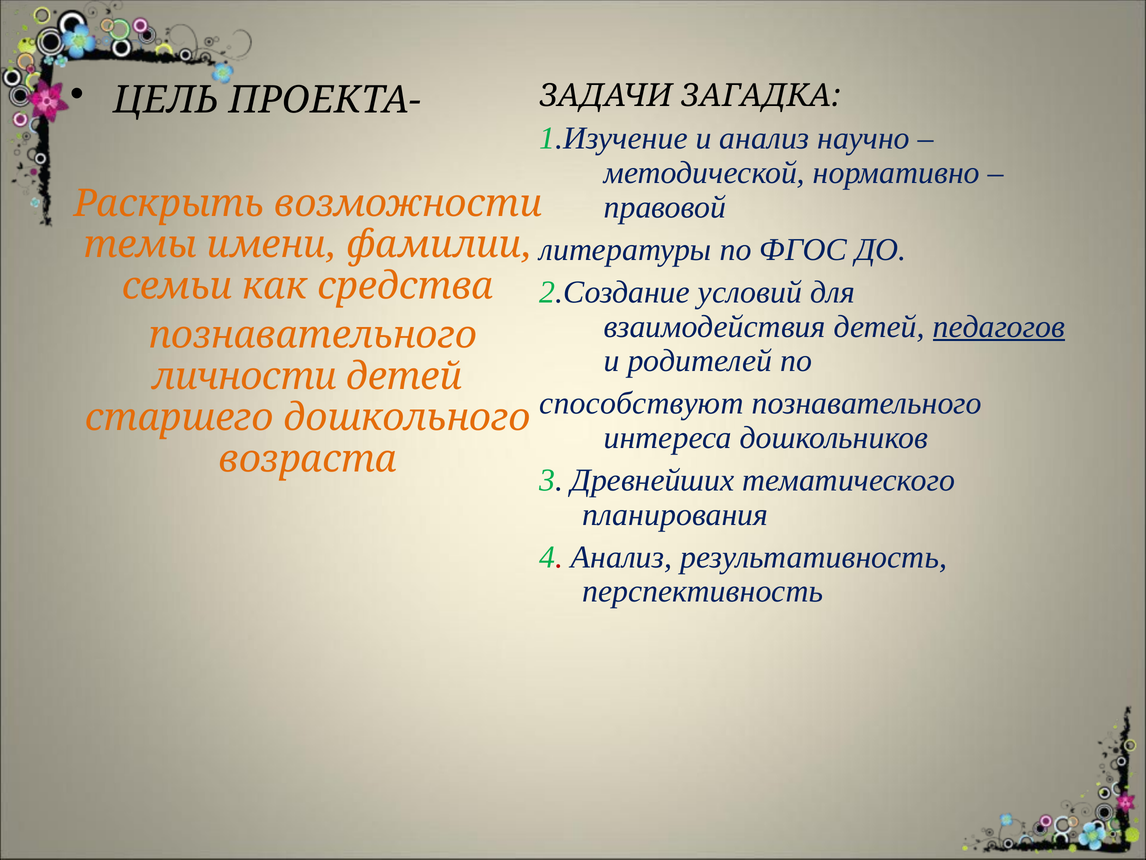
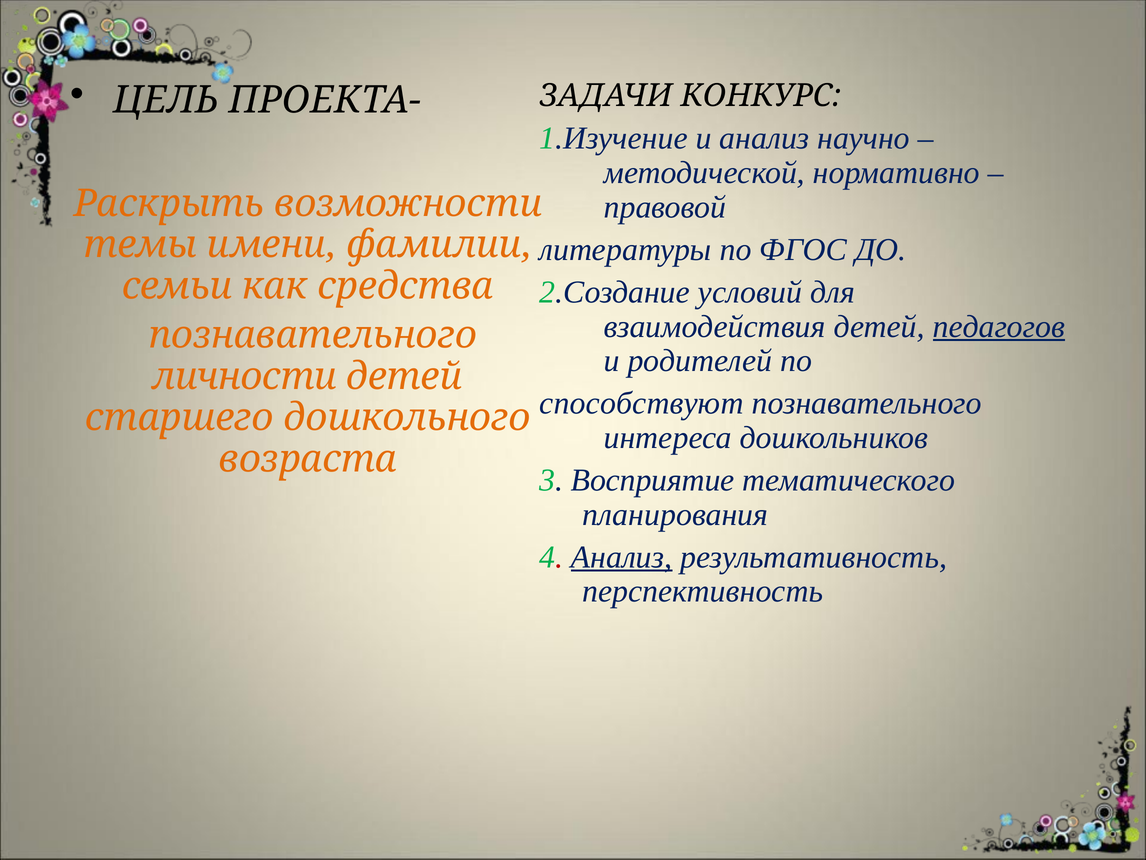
ЗАГАДКА: ЗАГАДКА -> КОНКУРС (761, 96)
Древнейших: Древнейших -> Восприятие (653, 480)
Анализ underline: none -> present (622, 557)
